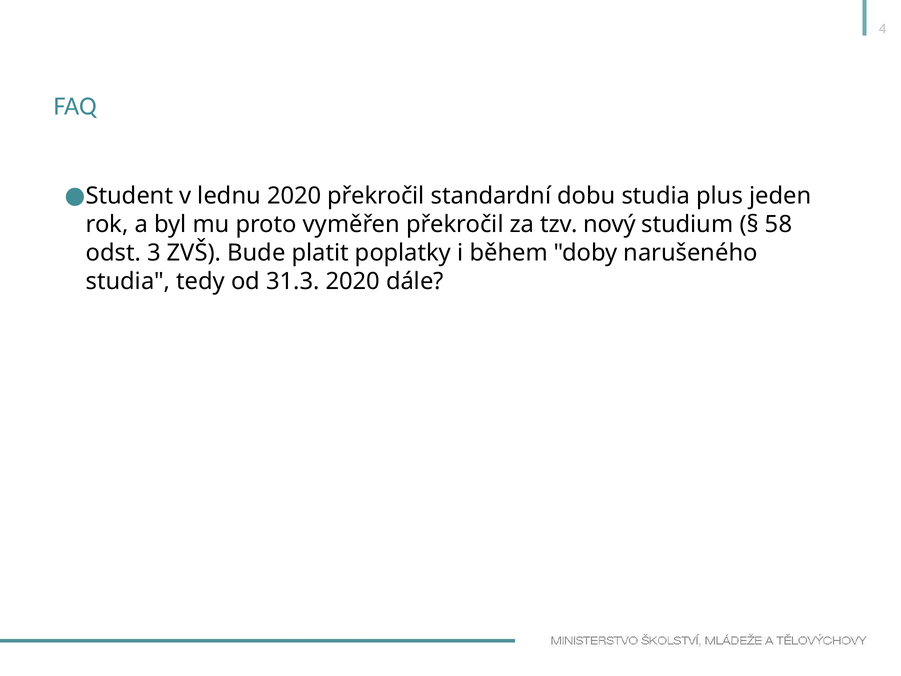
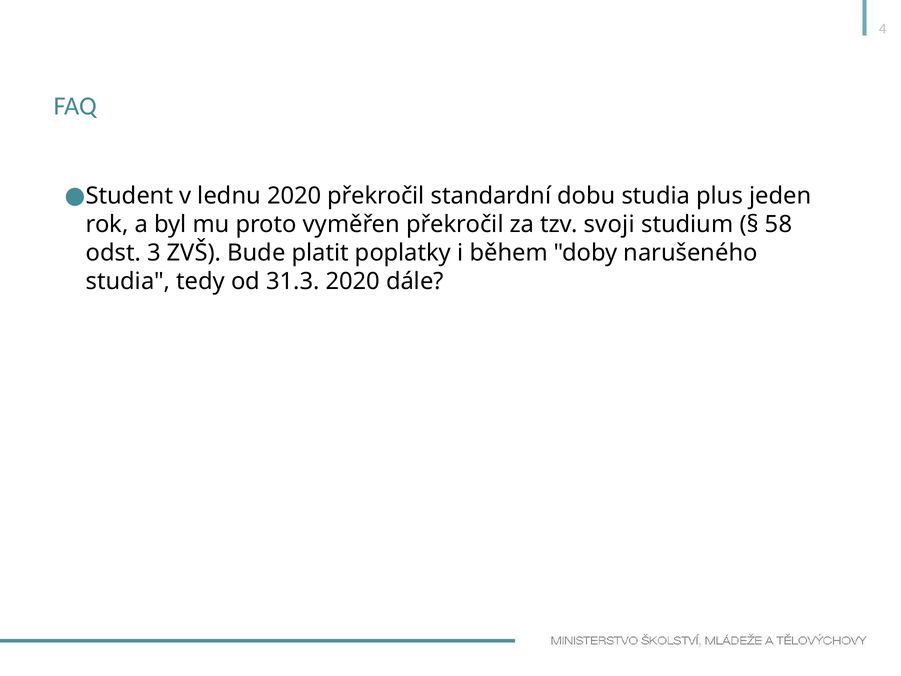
nový: nový -> svoji (609, 224)
